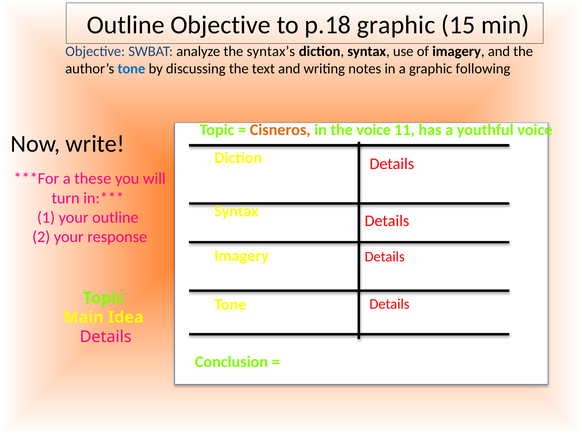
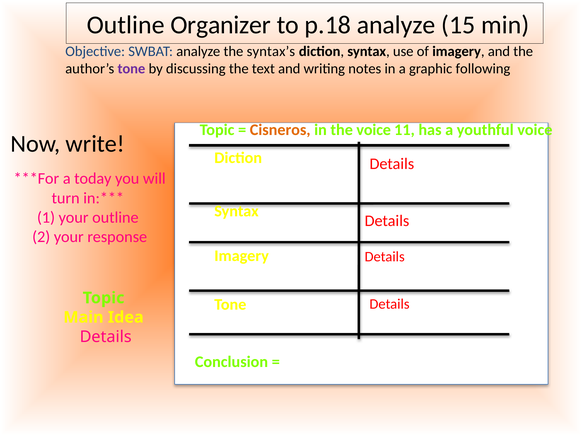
Outline Objective: Objective -> Organizer (221, 25)
p.18 graphic: graphic -> analyze (396, 25)
tone colour: blue -> purple (131, 69)
these: these -> today (93, 179)
